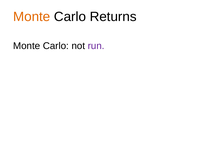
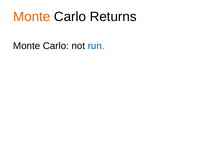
run colour: purple -> blue (96, 46)
